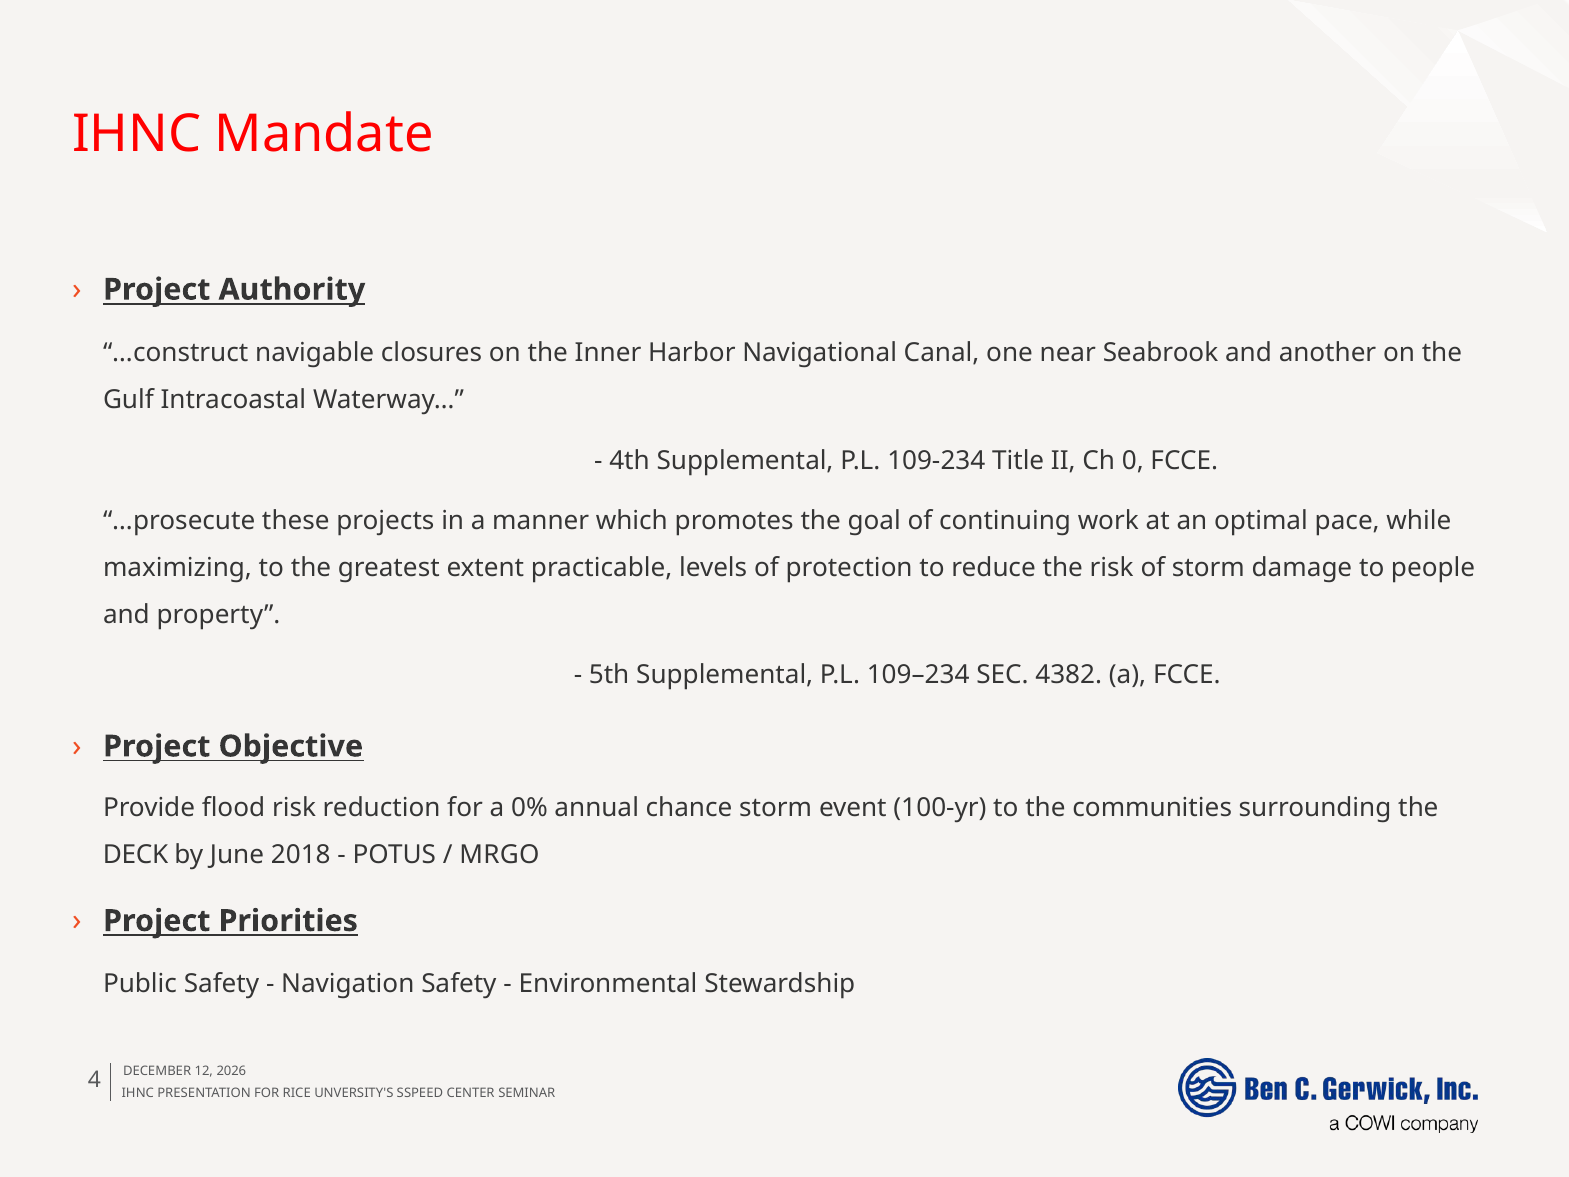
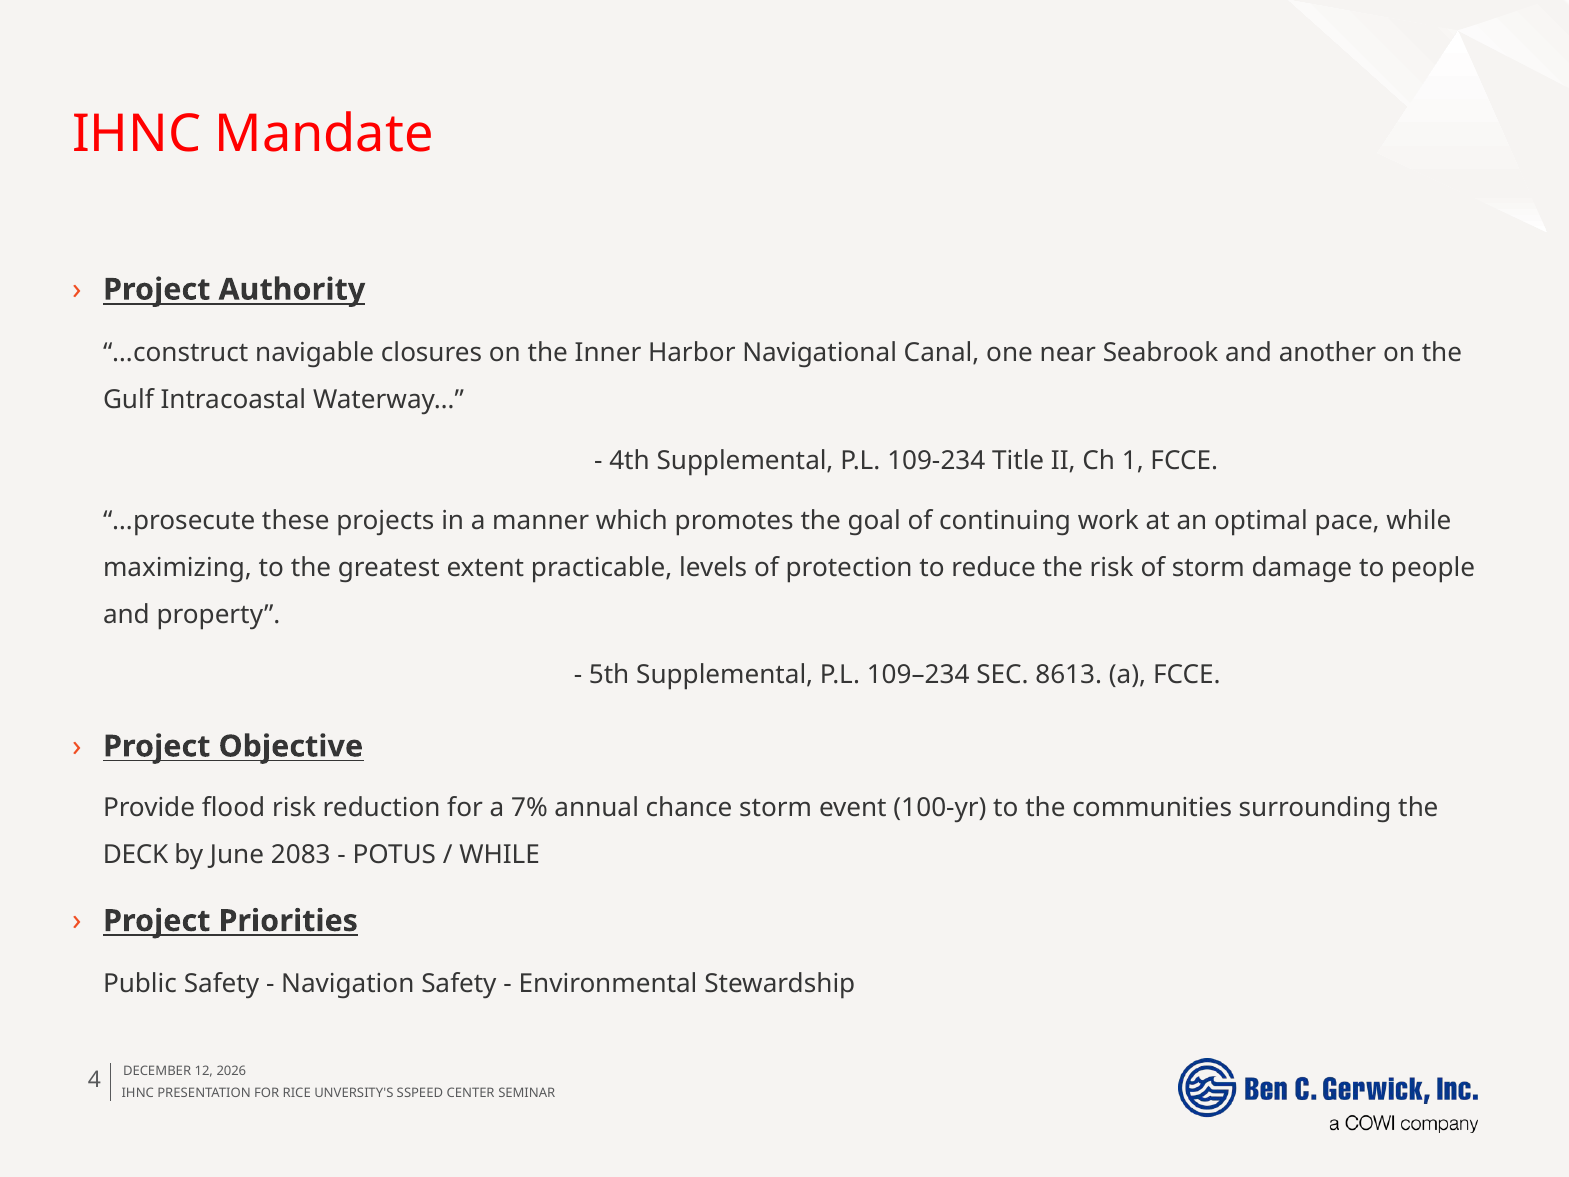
0: 0 -> 1 (1133, 460)
4382: 4382 -> 8613 (1069, 675)
0%: 0% -> 7% (529, 808)
2018: 2018 -> 2083 (301, 855)
MRGO: MRGO -> WHILE (500, 855)
